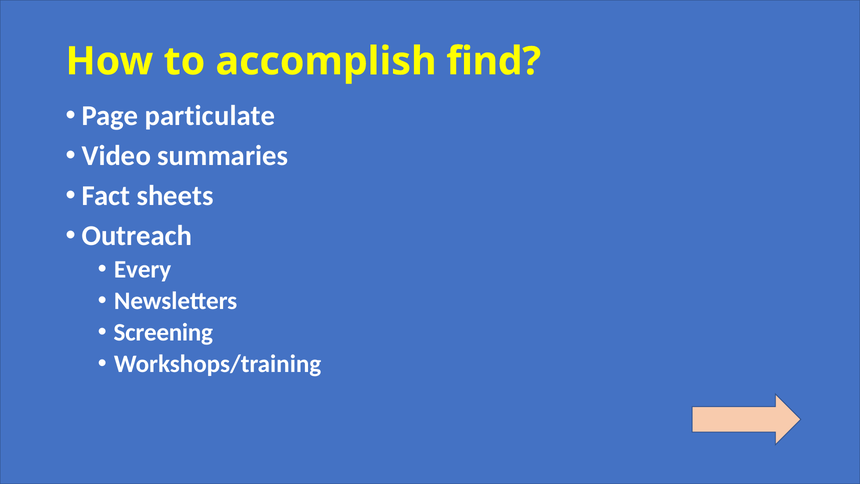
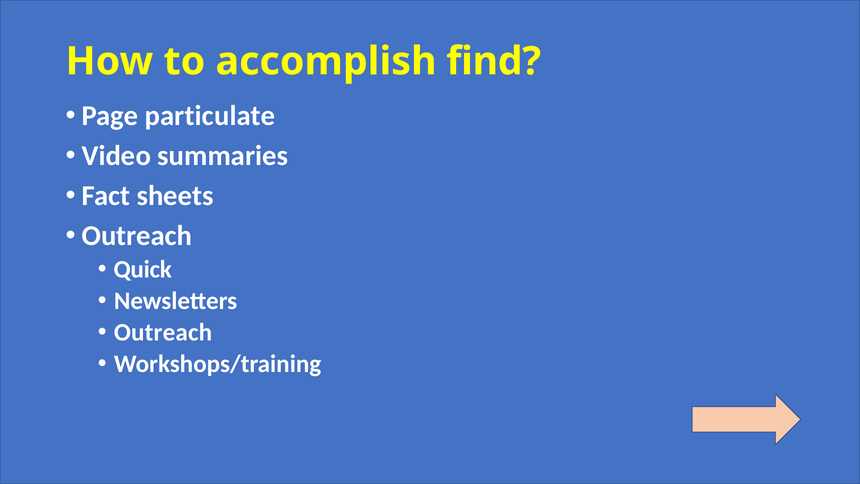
Every: Every -> Quick (143, 269)
Screening: Screening -> Outreach (163, 332)
